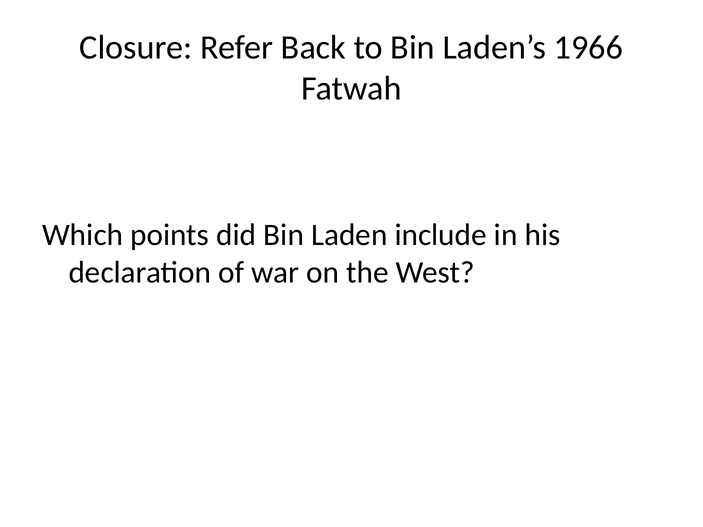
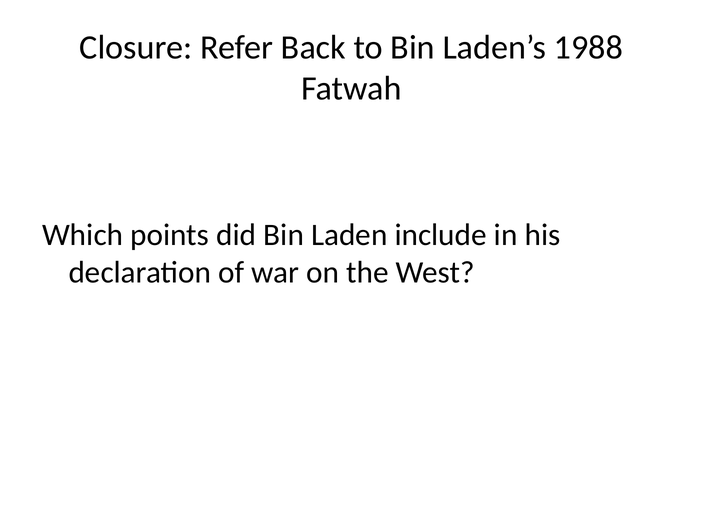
1966: 1966 -> 1988 (588, 48)
